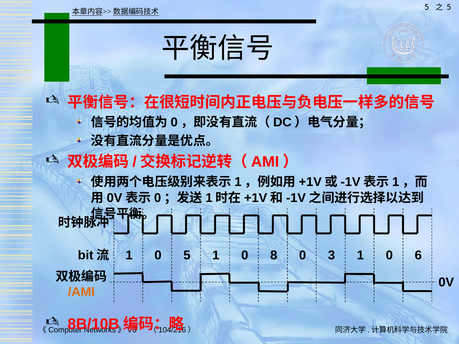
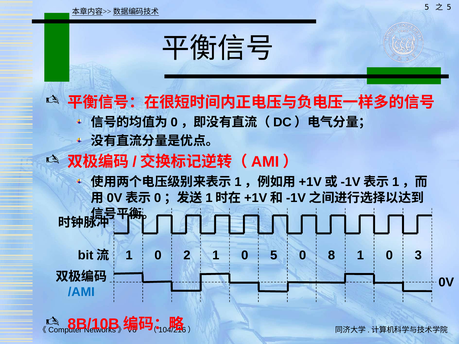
0 5: 5 -> 2 (187, 255)
0 8: 8 -> 5 (274, 255)
3: 3 -> 8 (331, 255)
6: 6 -> 3 (418, 255)
/AMI colour: orange -> blue (81, 292)
